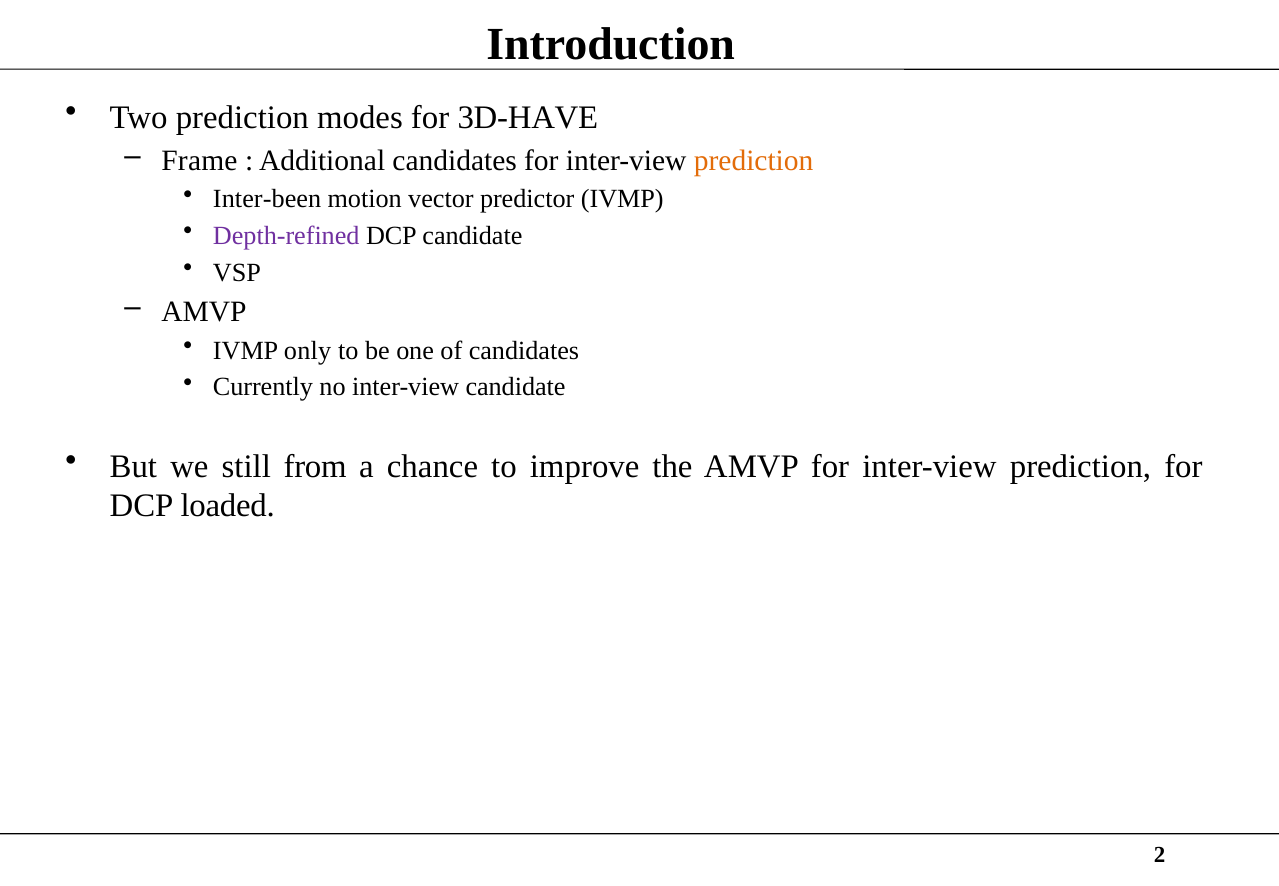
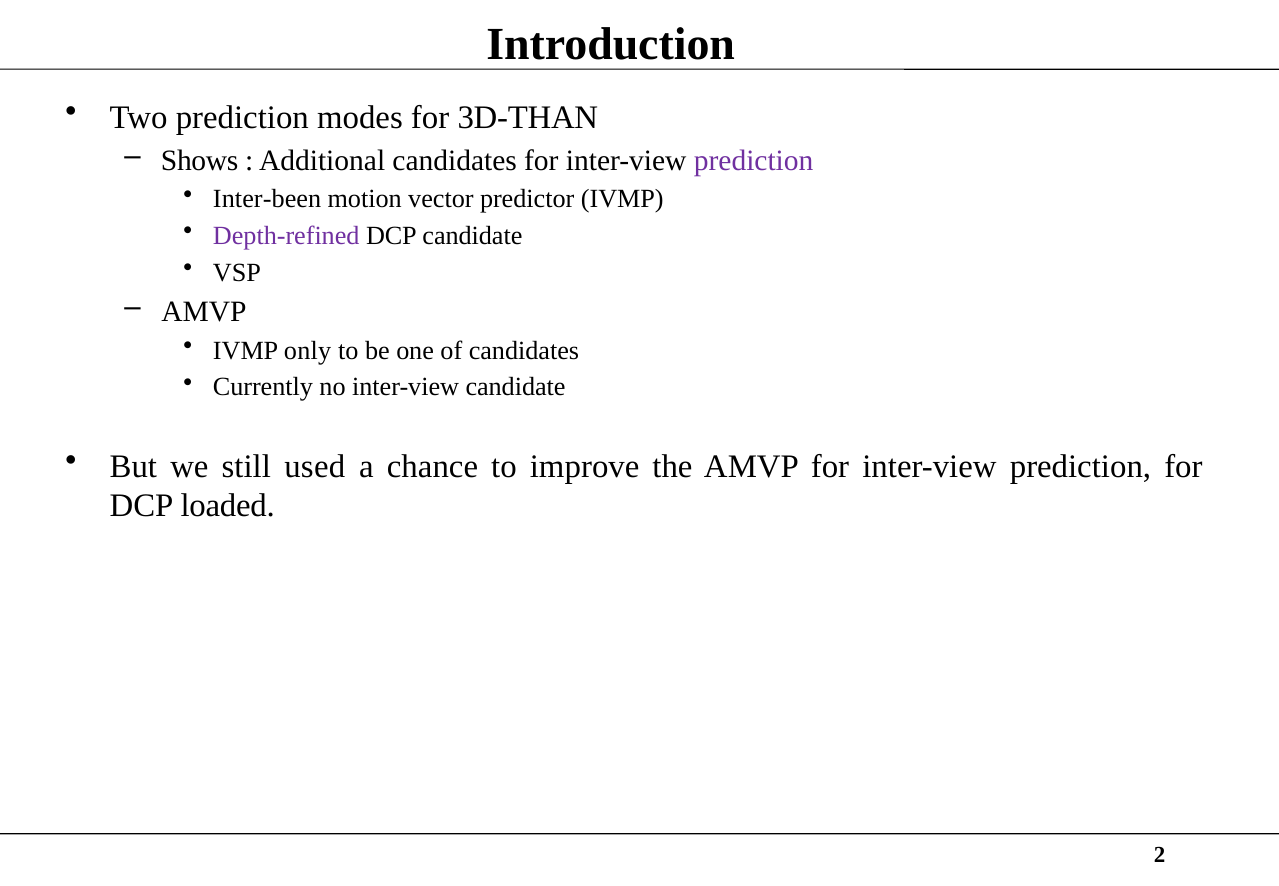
3D-HAVE: 3D-HAVE -> 3D-THAN (528, 117)
Frame: Frame -> Shows (200, 160)
prediction colour: orange -> purple (754, 160)
from: from -> used (315, 466)
